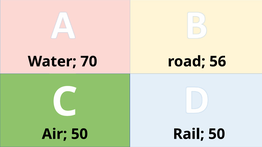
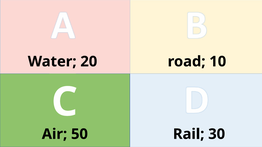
70: 70 -> 20 (89, 62)
56: 56 -> 10 (218, 62)
Rail 50: 50 -> 30 (217, 134)
